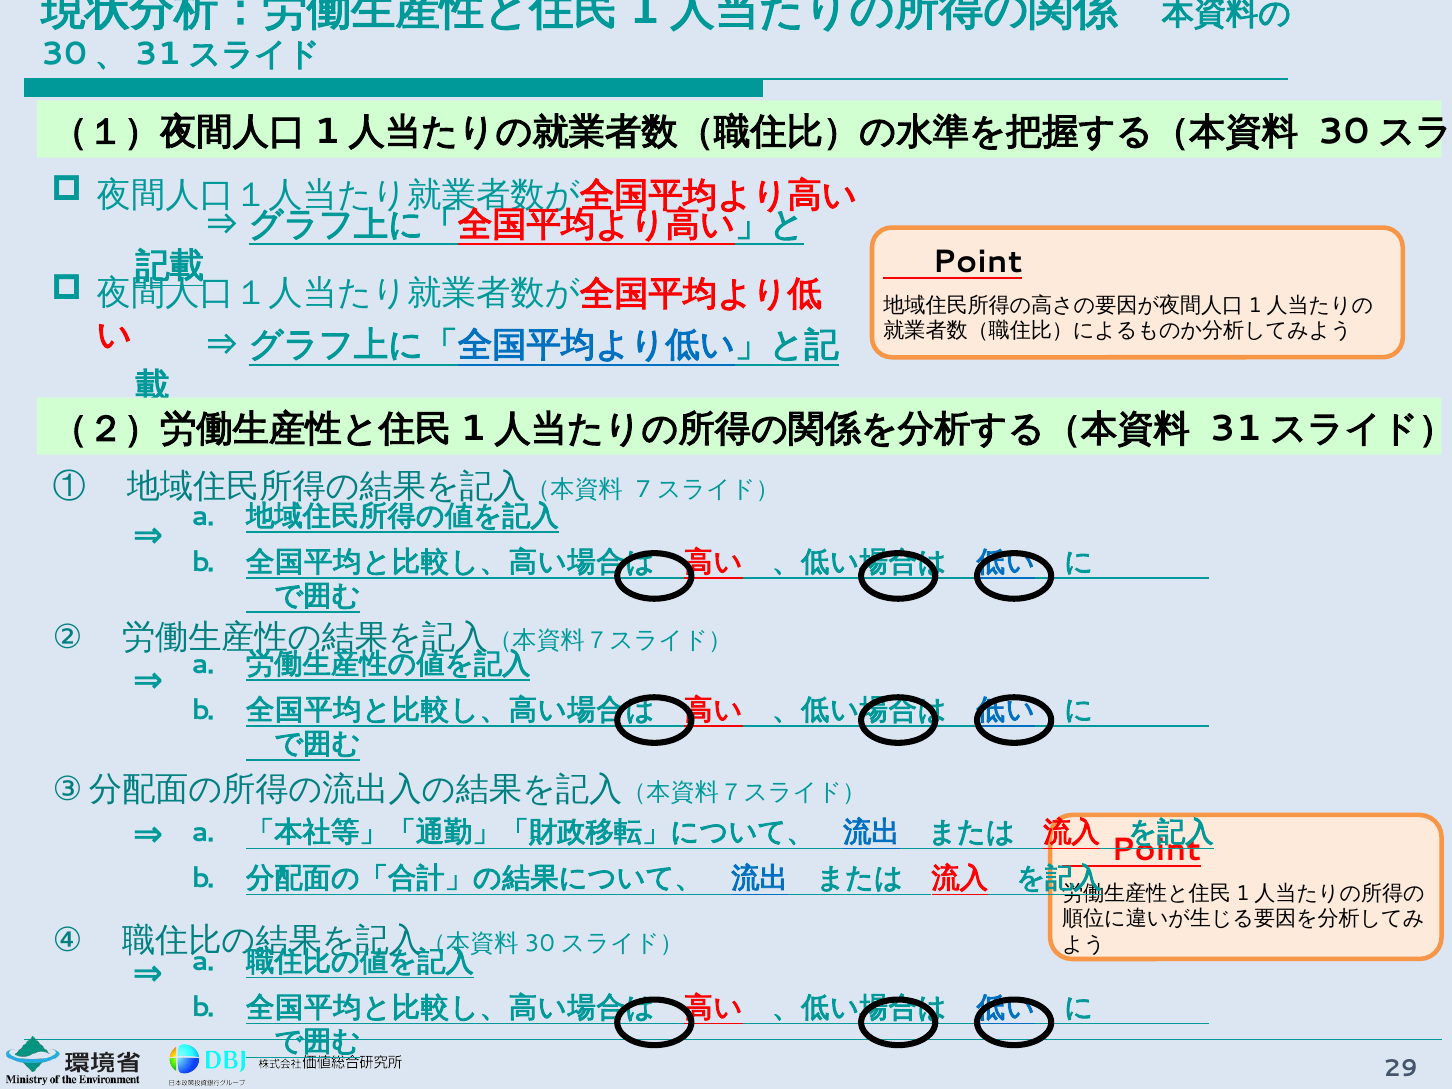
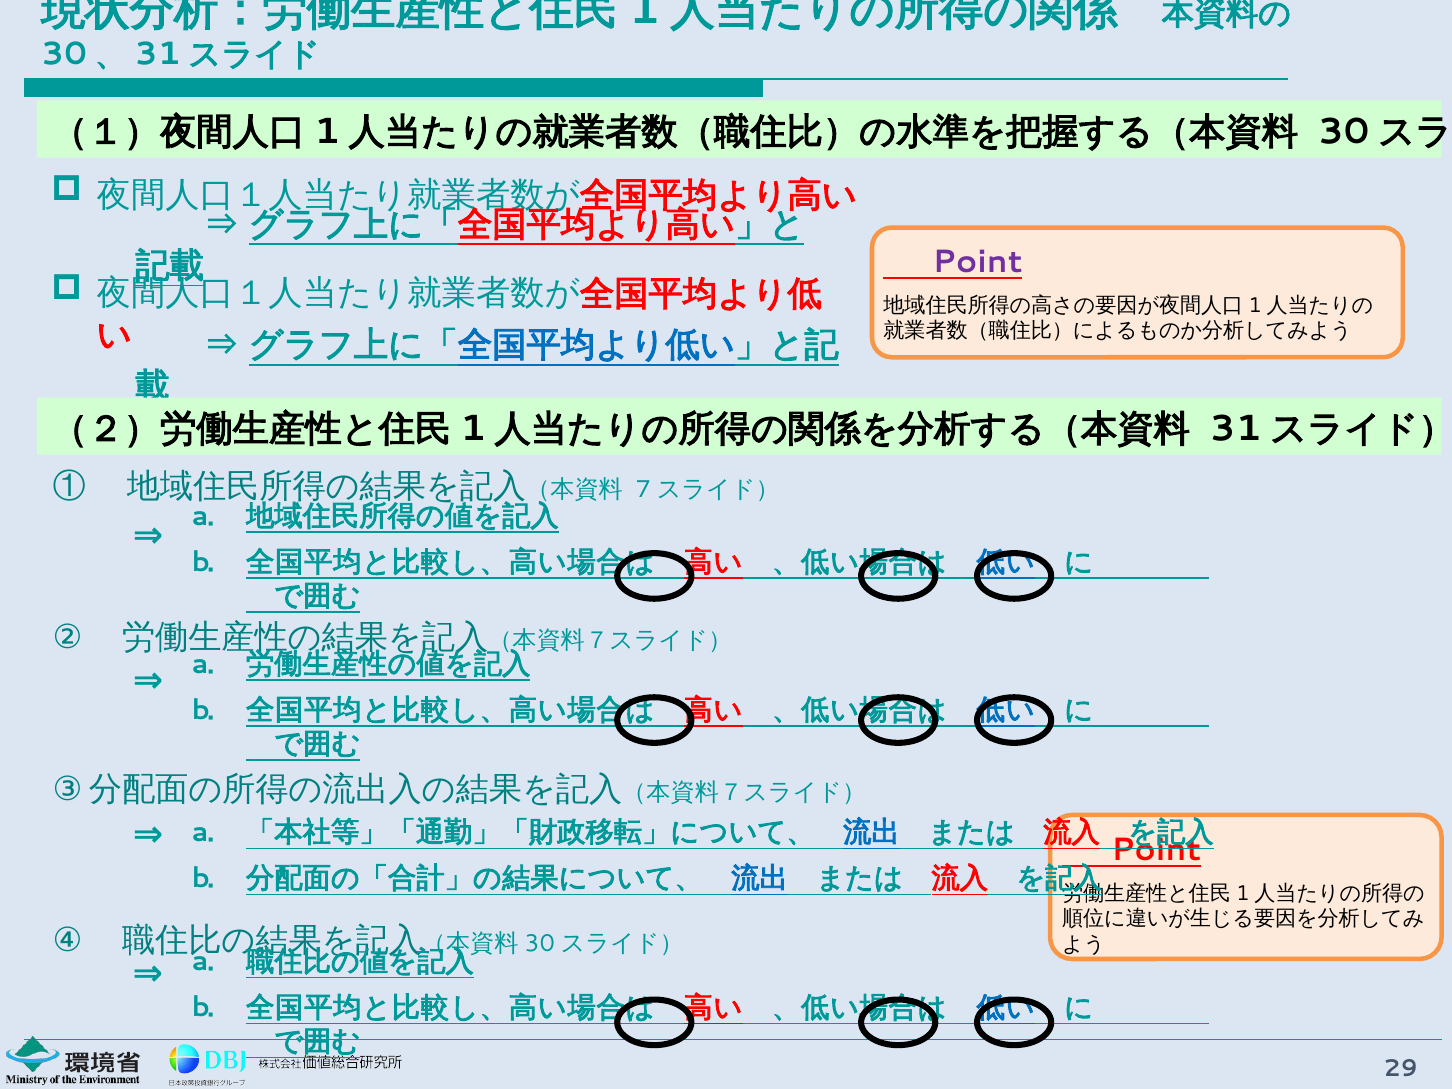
Point colour: black -> purple (977, 262)
